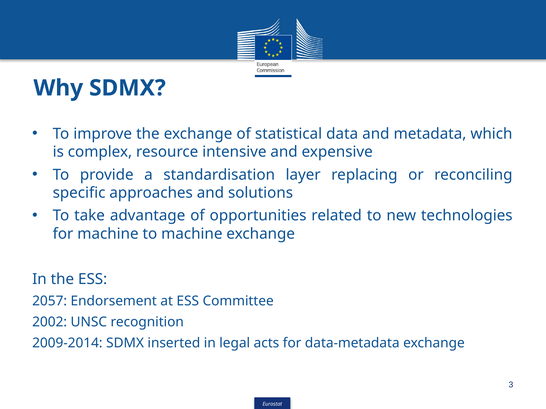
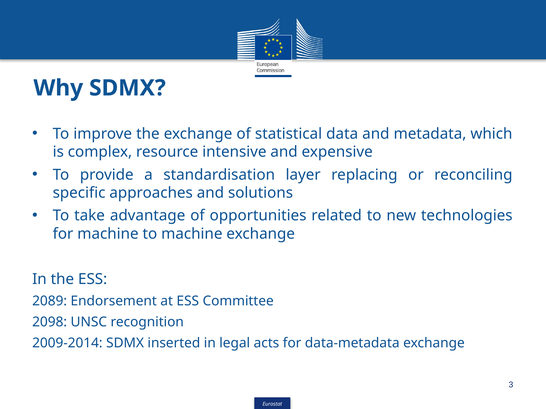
2057: 2057 -> 2089 (50, 301)
2002: 2002 -> 2098 (50, 322)
